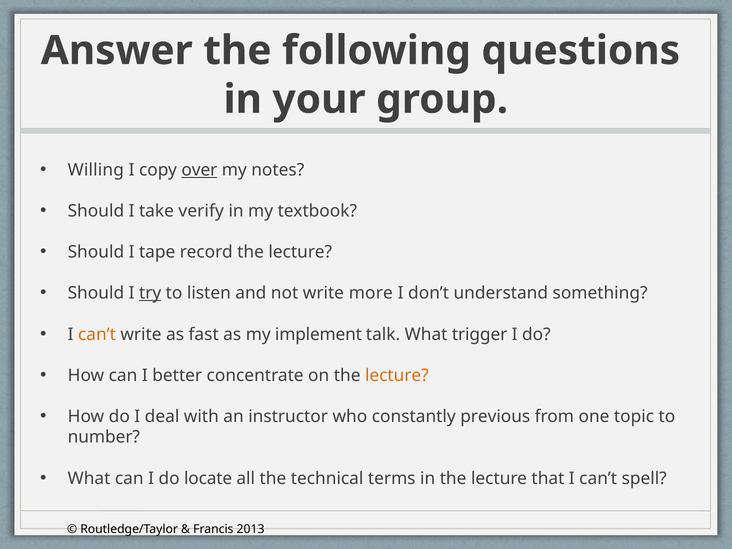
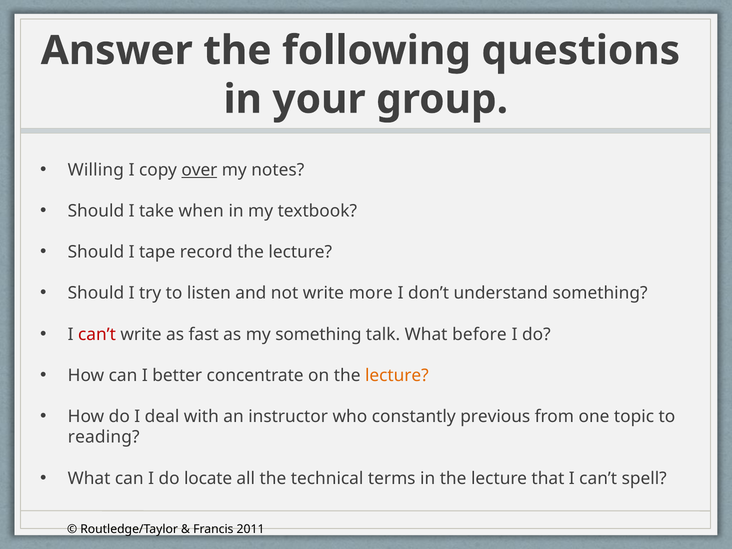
verify: verify -> when (201, 211)
try underline: present -> none (150, 293)
can’t colour: orange -> red (97, 334)
my implement: implement -> something (318, 334)
trigger: trigger -> before (479, 334)
number: number -> reading (104, 437)
2013: 2013 -> 2011 (251, 529)
